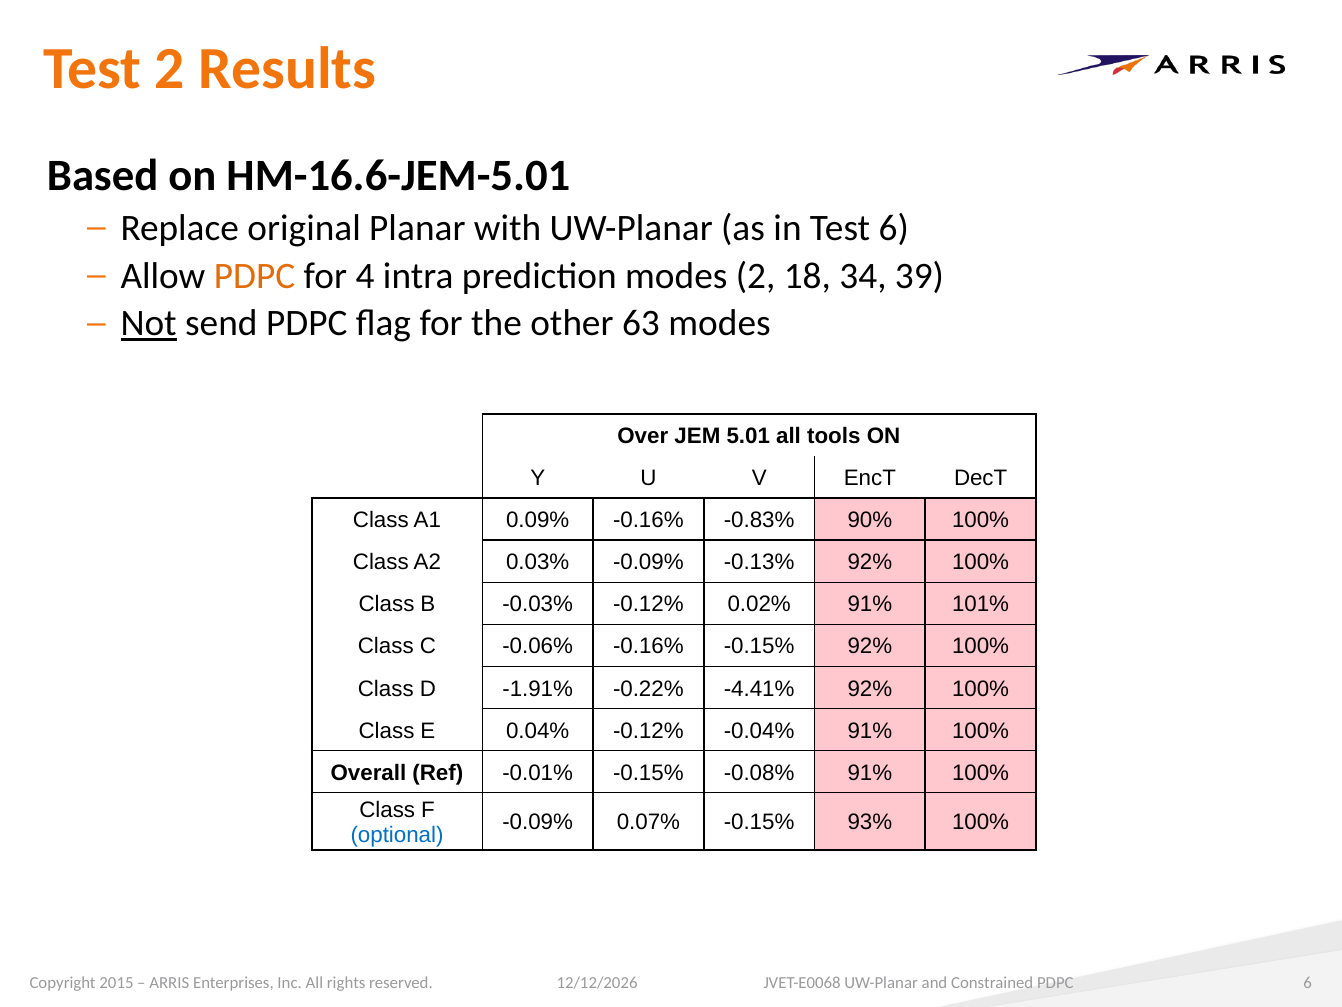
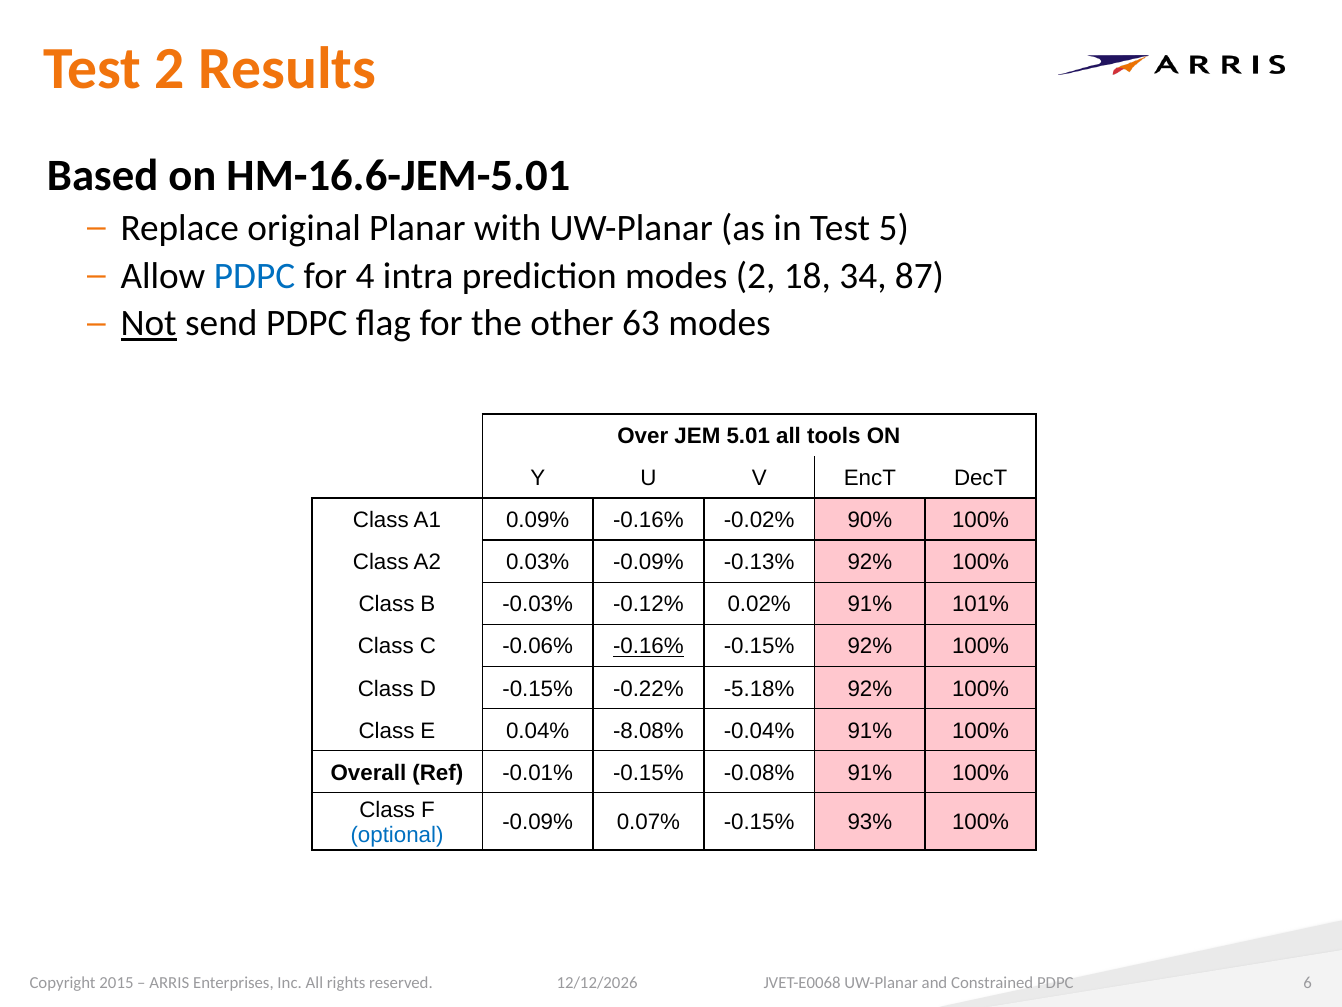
Test 6: 6 -> 5 (894, 228)
PDPC colour: orange -> blue (255, 276)
39: 39 -> 87 (919, 276)
-0.83%: -0.83% -> -0.02% (759, 520)
-0.16% underline: none -> present (648, 646)
D -1.91%: -1.91% -> -0.15% (538, 688)
-4.41%: -4.41% -> -5.18% (759, 688)
0.04% -0.12%: -0.12% -> -8.08% (648, 730)
